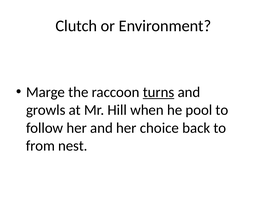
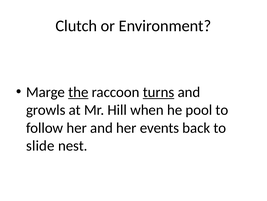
the underline: none -> present (78, 92)
choice: choice -> events (159, 127)
from: from -> slide (40, 145)
